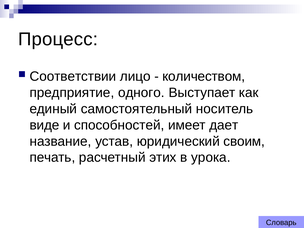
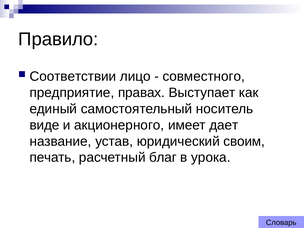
Процесс: Процесс -> Правило (58, 39)
количеством: количеством -> совместного (204, 76)
одного: одного -> правах (141, 93)
способностей: способностей -> акционерного (119, 125)
этих: этих -> благ (163, 158)
